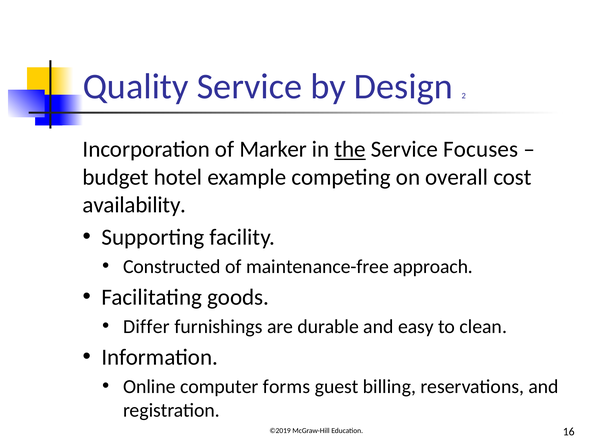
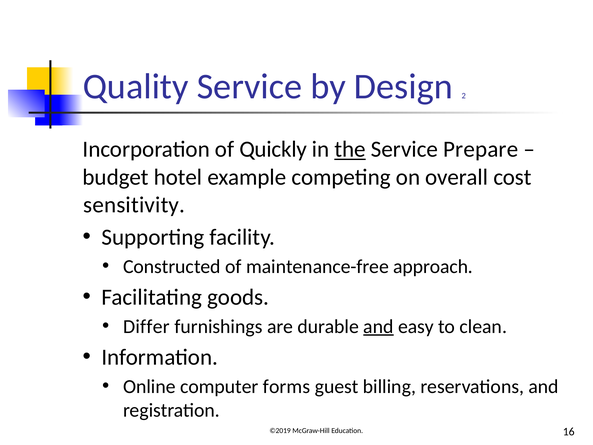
Marker: Marker -> Quickly (273, 149)
Focuses: Focuses -> Prepare (481, 149)
availability: availability -> sensitivity (134, 205)
and underline: none -> present (378, 326)
